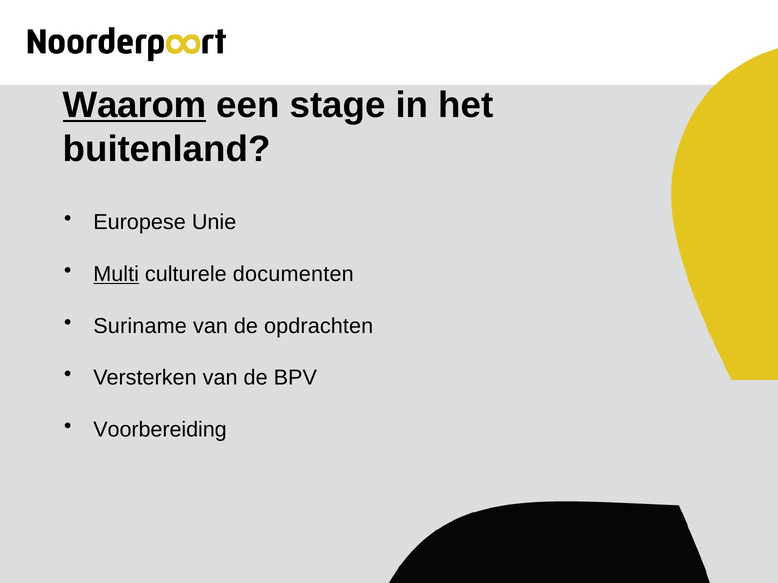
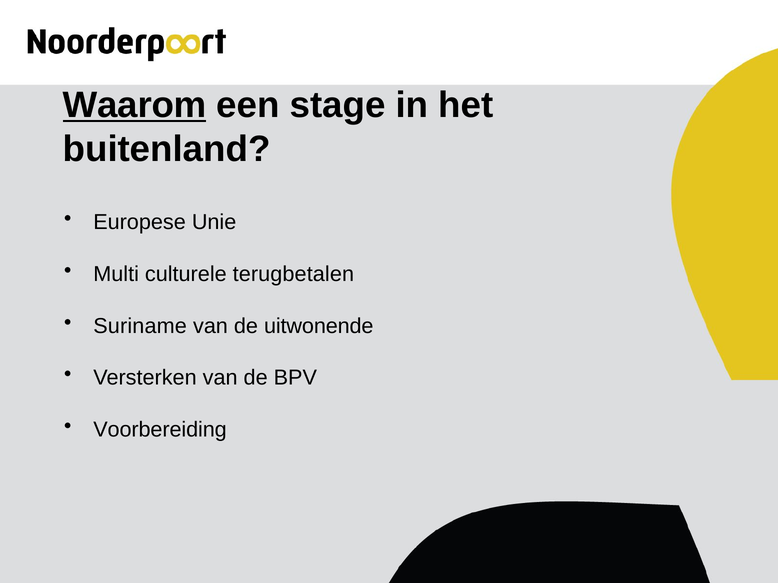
Multi underline: present -> none (116, 274)
documenten: documenten -> terugbetalen (293, 274)
opdrachten: opdrachten -> uitwonende (319, 326)
